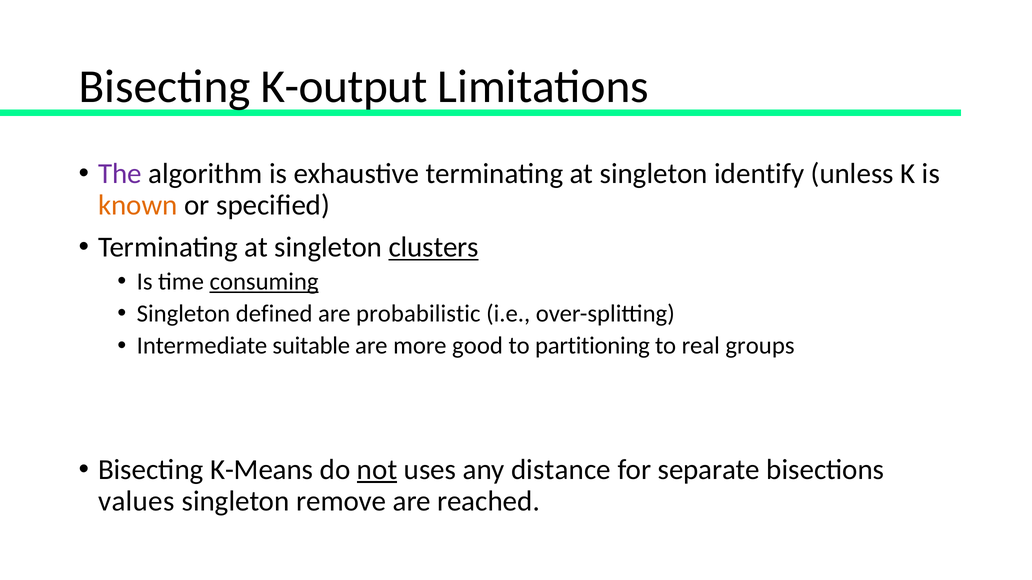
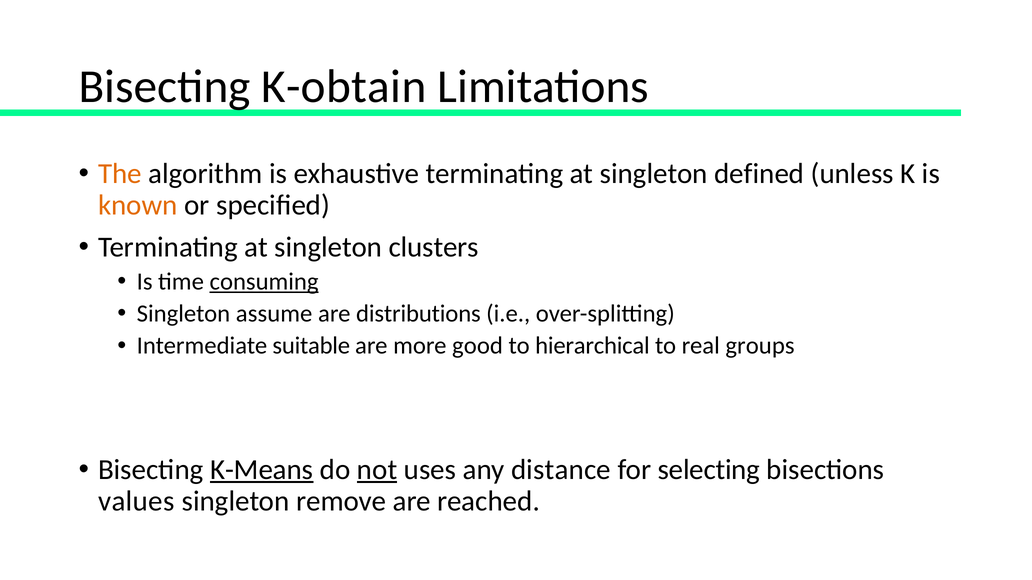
K-output: K-output -> K-obtain (344, 87)
The colour: purple -> orange (120, 174)
identify: identify -> defined (759, 174)
clusters underline: present -> none (434, 247)
defined: defined -> assume (274, 314)
probabilistic: probabilistic -> distributions (418, 314)
partitioning: partitioning -> hierarchical (592, 346)
K-Means underline: none -> present (262, 470)
separate: separate -> selecting (709, 470)
